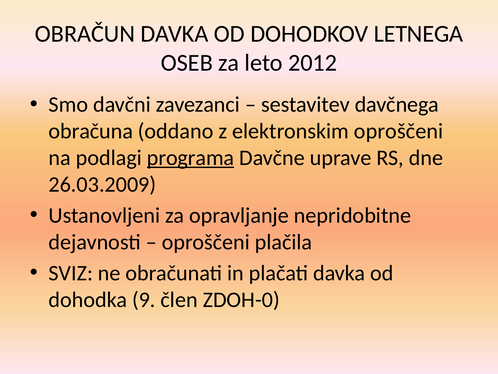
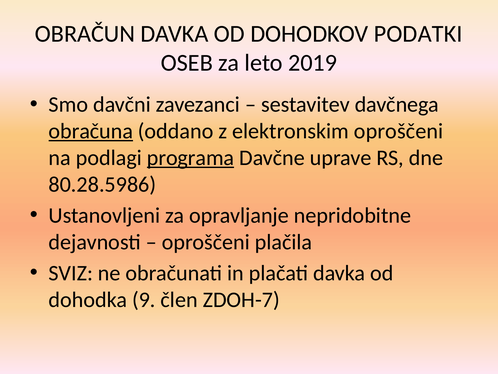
LETNEGA: LETNEGA -> PODATKI (418, 34)
2012: 2012 -> 2019 (313, 63)
obračuna underline: none -> present (91, 131)
26.03.2009: 26.03.2009 -> 80.28.5986 (102, 184)
ZDOH-0: ZDOH-0 -> ZDOH-7 (241, 299)
